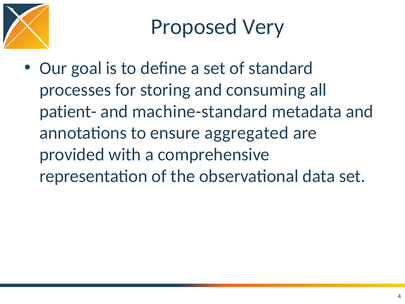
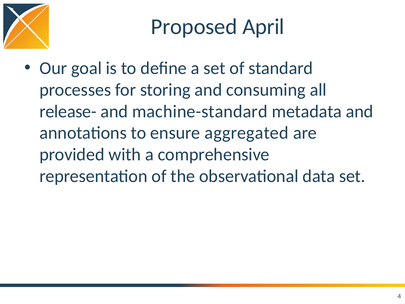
Very: Very -> April (263, 27)
patient-: patient- -> release- (68, 111)
